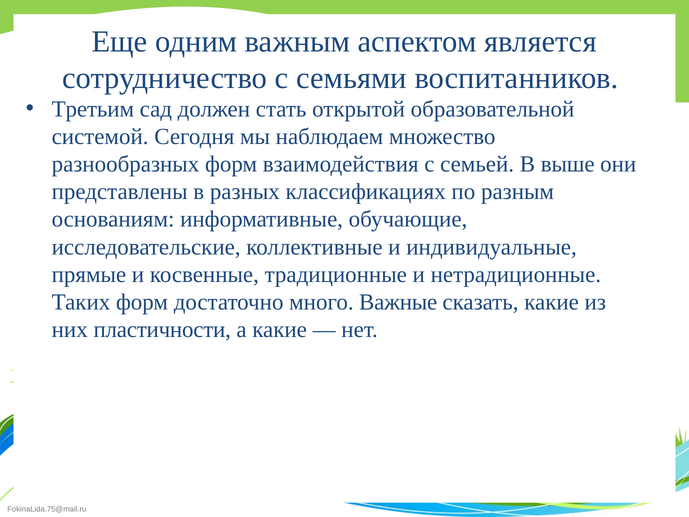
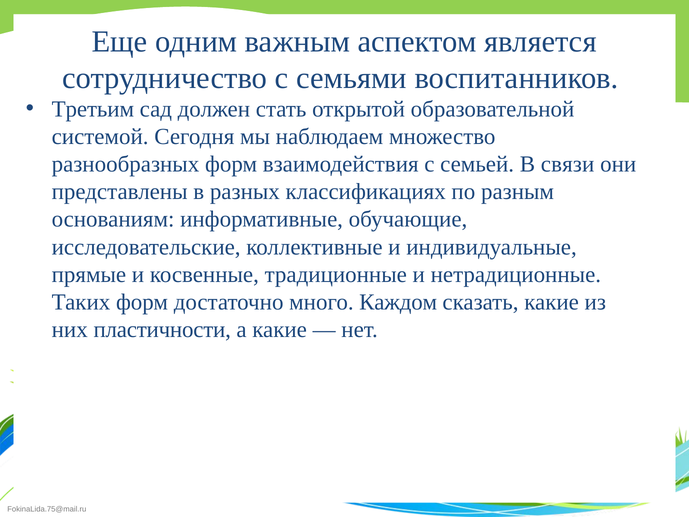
выше: выше -> связи (568, 164)
Важные: Важные -> Каждом (398, 302)
